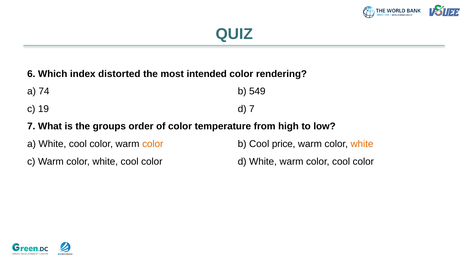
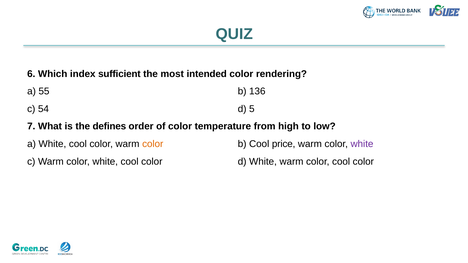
distorted: distorted -> sufficient (119, 74)
74: 74 -> 55 (44, 91)
549: 549 -> 136 (257, 91)
19: 19 -> 54 (43, 109)
d 7: 7 -> 5 (252, 109)
groups: groups -> defines (109, 127)
white colour: orange -> purple (362, 144)
